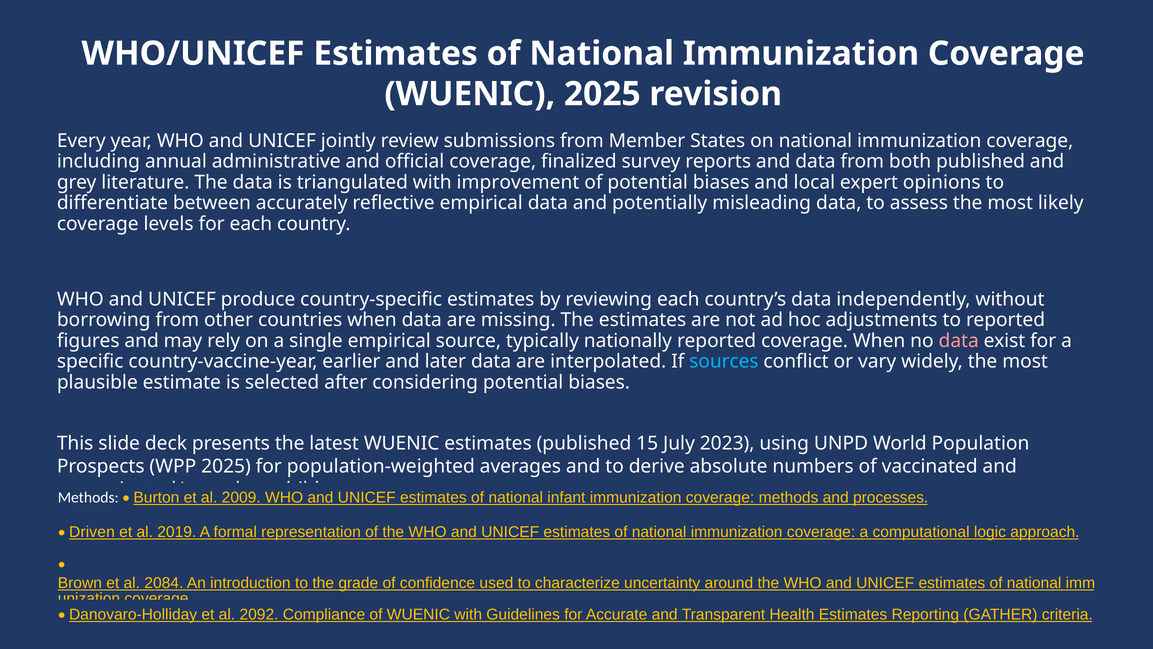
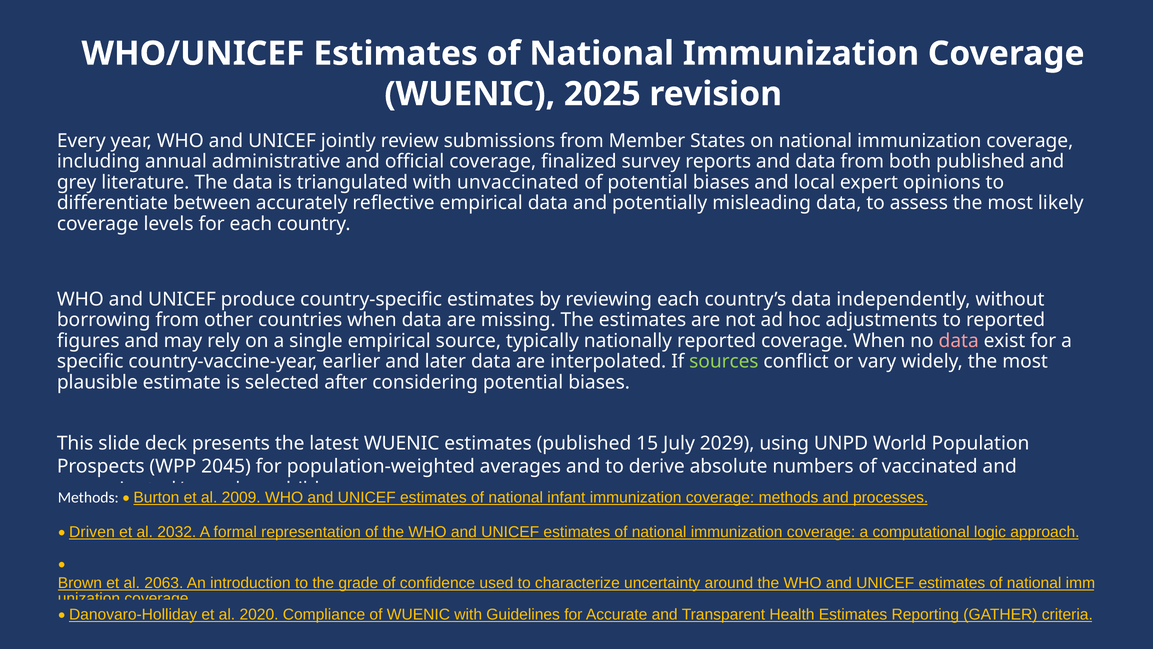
improvement: improvement -> unvaccinated (518, 182)
sources colour: light blue -> light green (724, 361)
2023: 2023 -> 2029 (727, 443)
WPP 2025: 2025 -> 2045 (226, 466)
2019: 2019 -> 2032 (177, 532)
2084: 2084 -> 2063 (164, 583)
2092: 2092 -> 2020 (259, 614)
